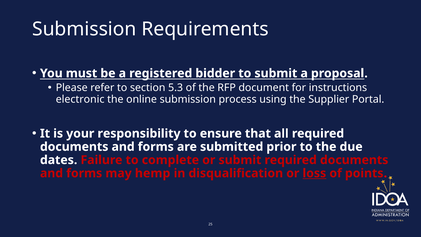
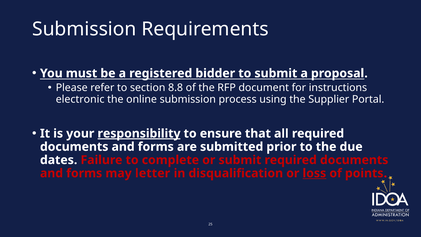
5.3: 5.3 -> 8.8 (176, 88)
responsibility underline: none -> present (139, 133)
hemp: hemp -> letter (153, 173)
